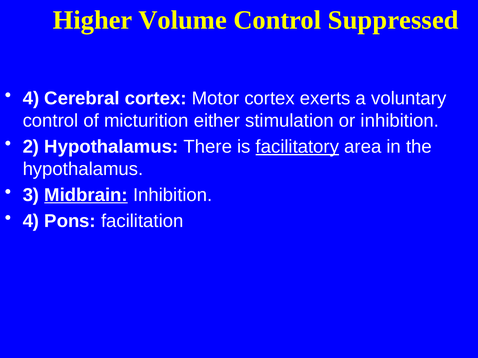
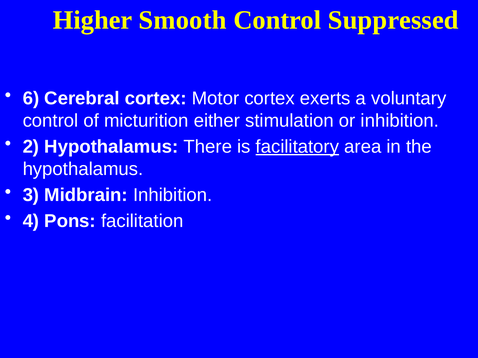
Volume: Volume -> Smooth (183, 20)
4: 4 -> 6 (31, 98)
Midbrain underline: present -> none (86, 195)
